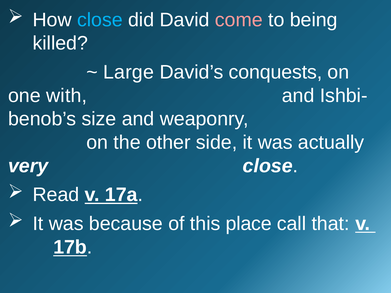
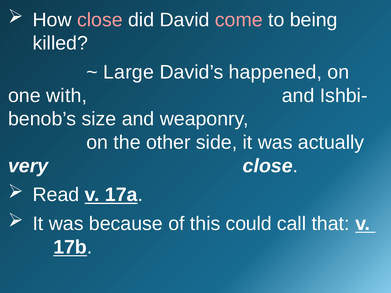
close colour: light blue -> pink (100, 20)
conquests: conquests -> happened (275, 72)
place: place -> could (249, 224)
